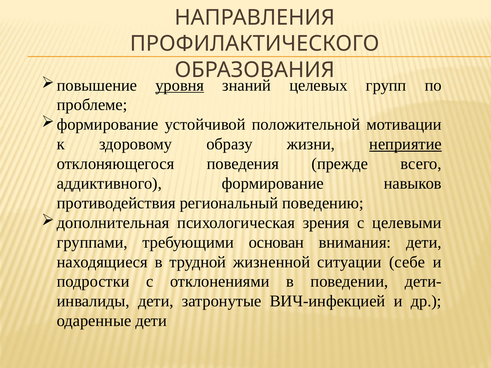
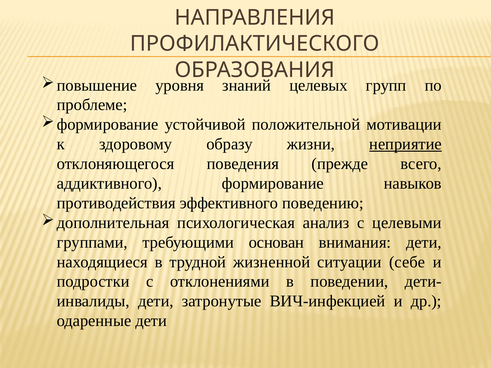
уровня underline: present -> none (180, 85)
региональный: региональный -> эффективного (229, 203)
зрения: зрения -> анализ (326, 223)
